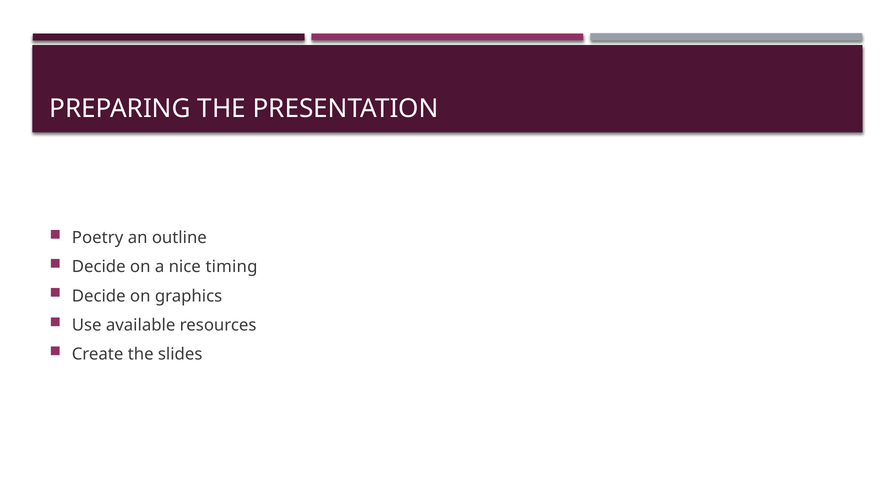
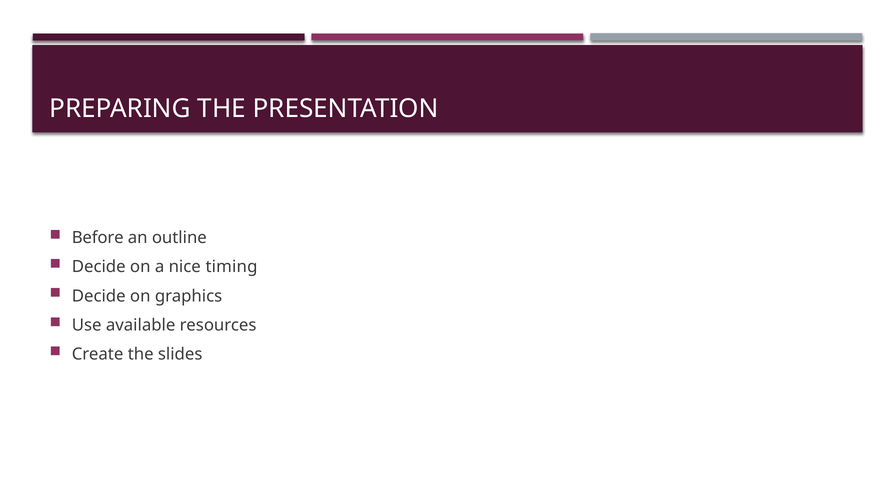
Poetry: Poetry -> Before (98, 238)
